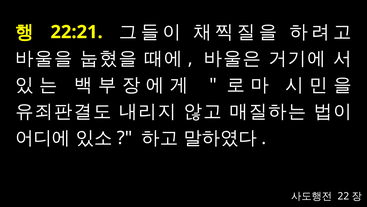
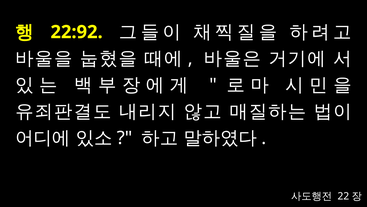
22:21: 22:21 -> 22:92 (77, 32)
